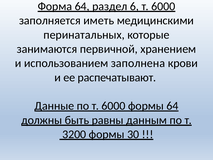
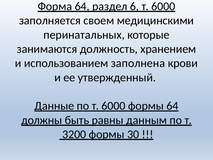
иметь: иметь -> своем (99, 21)
первичной: первичной -> должность (109, 49)
распечатывают: распечатывают -> утвержденный (117, 77)
